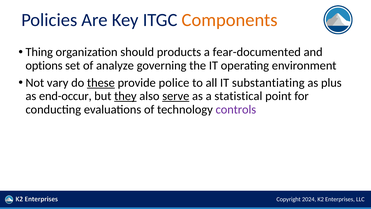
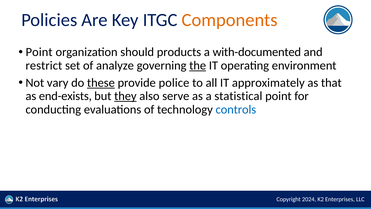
Thing: Thing -> Point (39, 52)
fear-documented: fear-documented -> with-documented (257, 52)
options: options -> restrict (44, 65)
the underline: none -> present (198, 65)
substantiating: substantiating -> approximately (268, 83)
plus: plus -> that (331, 83)
end-occur: end-occur -> end-exists (65, 96)
serve underline: present -> none (176, 96)
controls colour: purple -> blue (236, 109)
